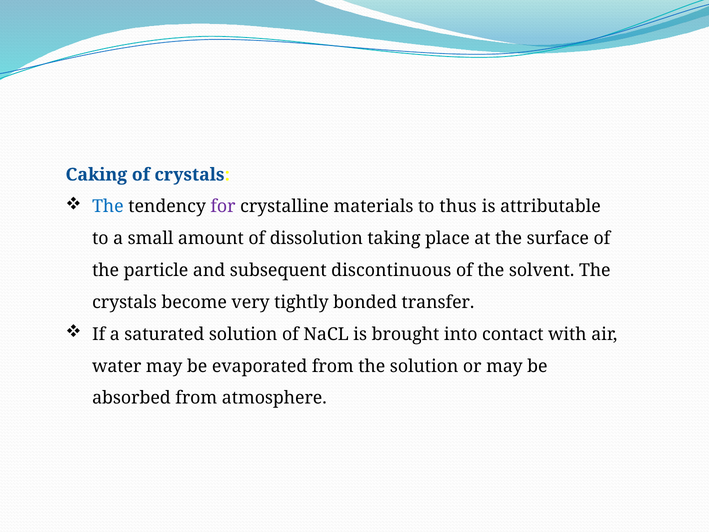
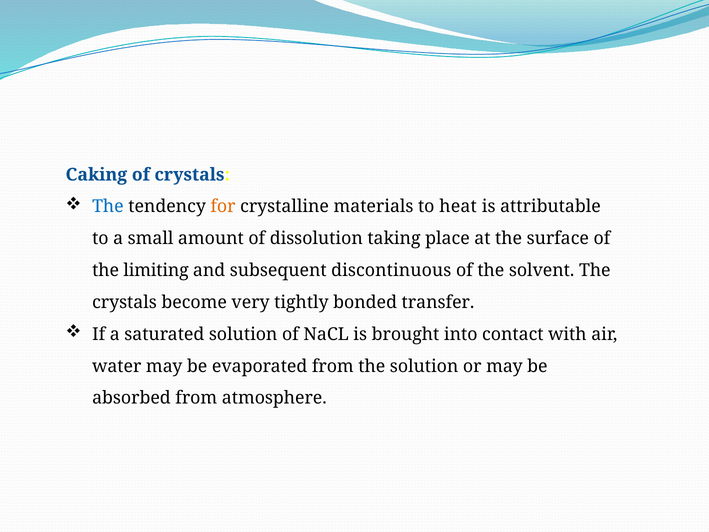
for colour: purple -> orange (223, 207)
thus: thus -> heat (458, 207)
particle: particle -> limiting (156, 270)
